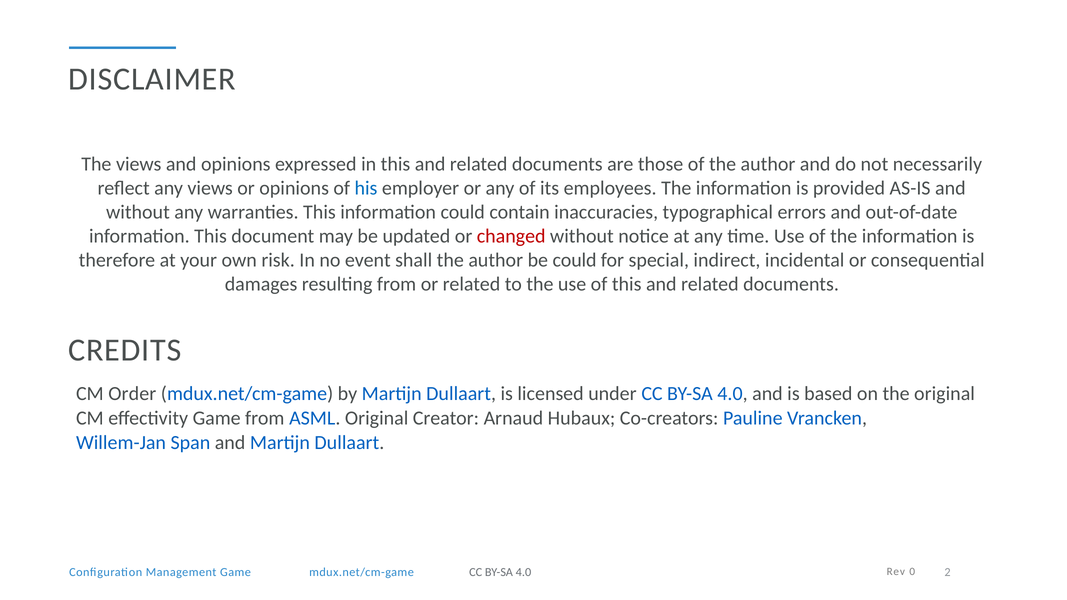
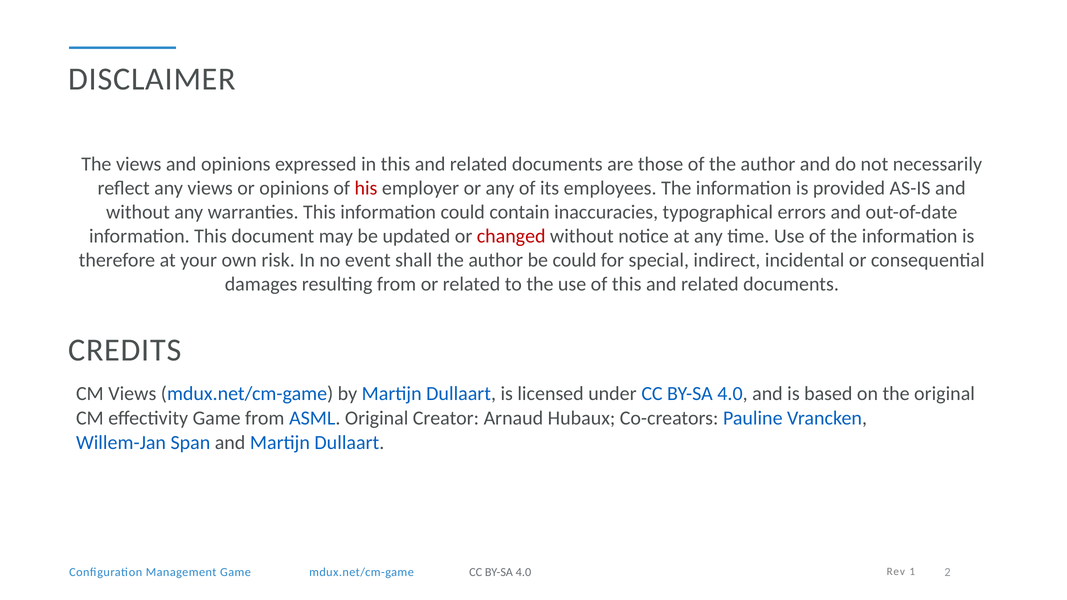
his colour: blue -> red (366, 188)
CM Order: Order -> Views (132, 394)
0: 0 -> 1 (912, 572)
